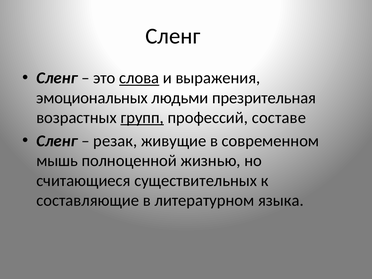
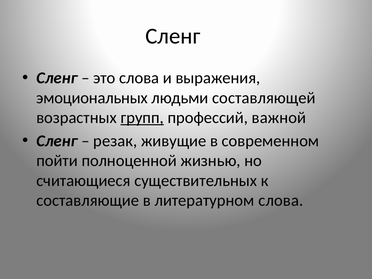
слова underline: present -> none (139, 78)
презрительная: презрительная -> составляющей (264, 98)
составе: составе -> важной (279, 118)
мышь: мышь -> пойти (57, 161)
литературном языка: языка -> слова (281, 200)
